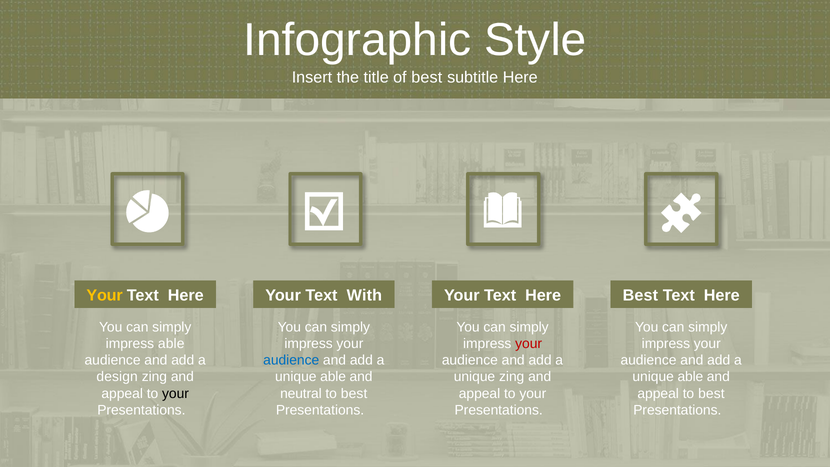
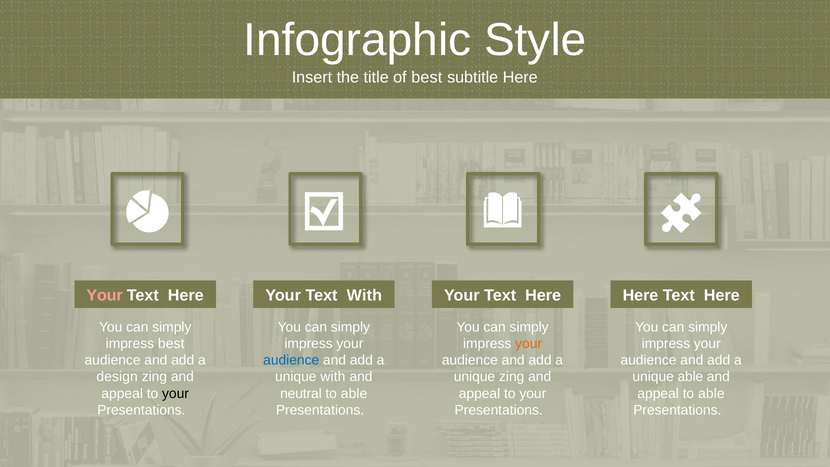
Your colour: yellow -> pink (105, 295)
Best: Best -> Here (640, 295)
impress able: able -> best (171, 344)
your colour: red -> orange (529, 344)
able: able -> with (333, 377)
best: best -> able (354, 393)
appeal to best: best -> able (711, 393)
